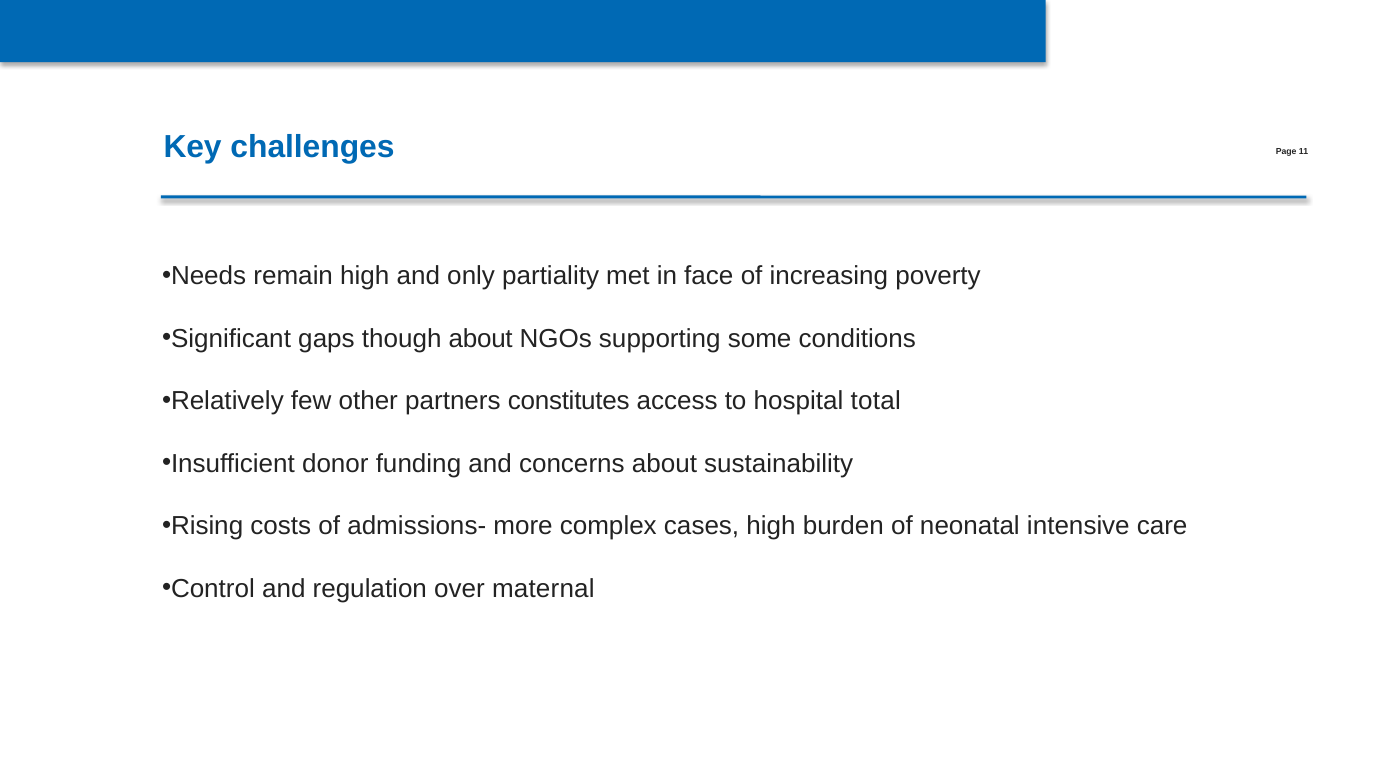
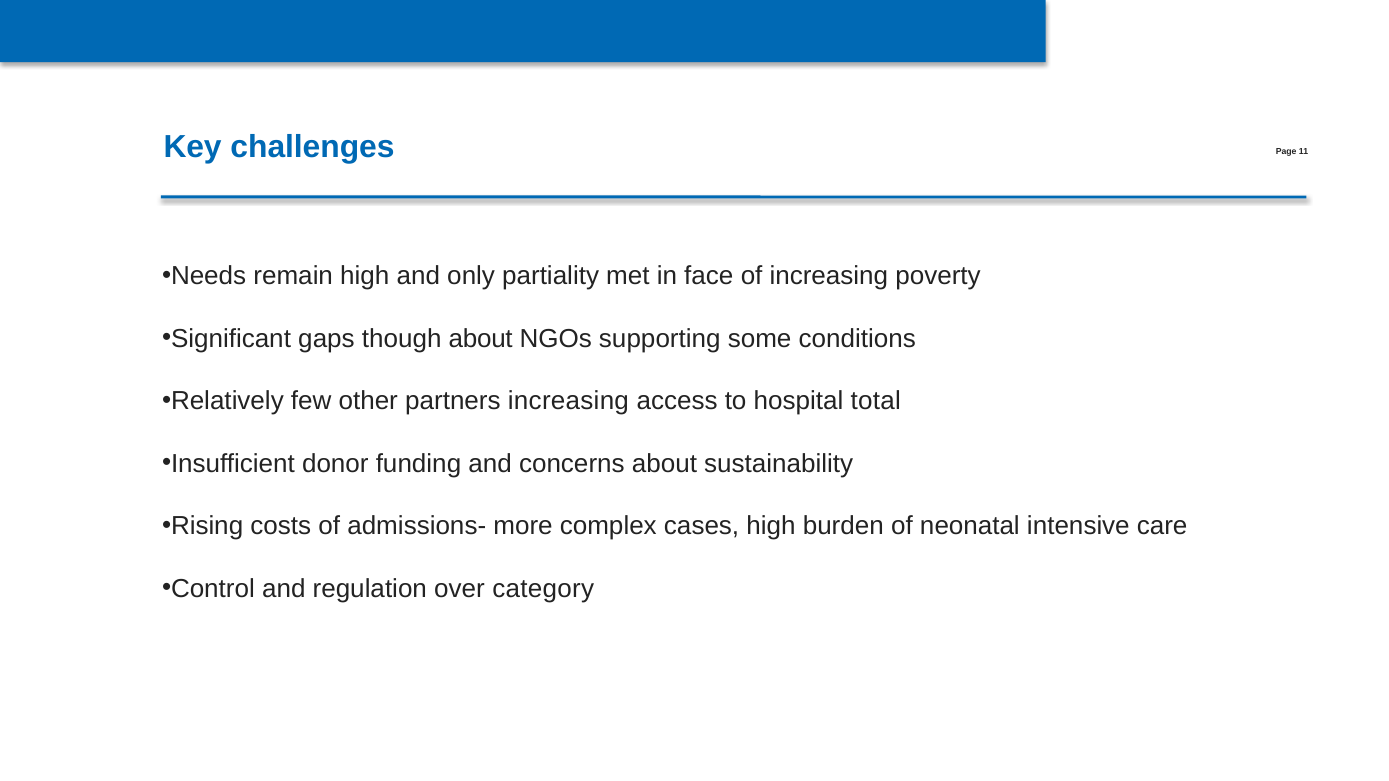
partners constitutes: constitutes -> increasing (568, 401)
maternal: maternal -> category (543, 589)
